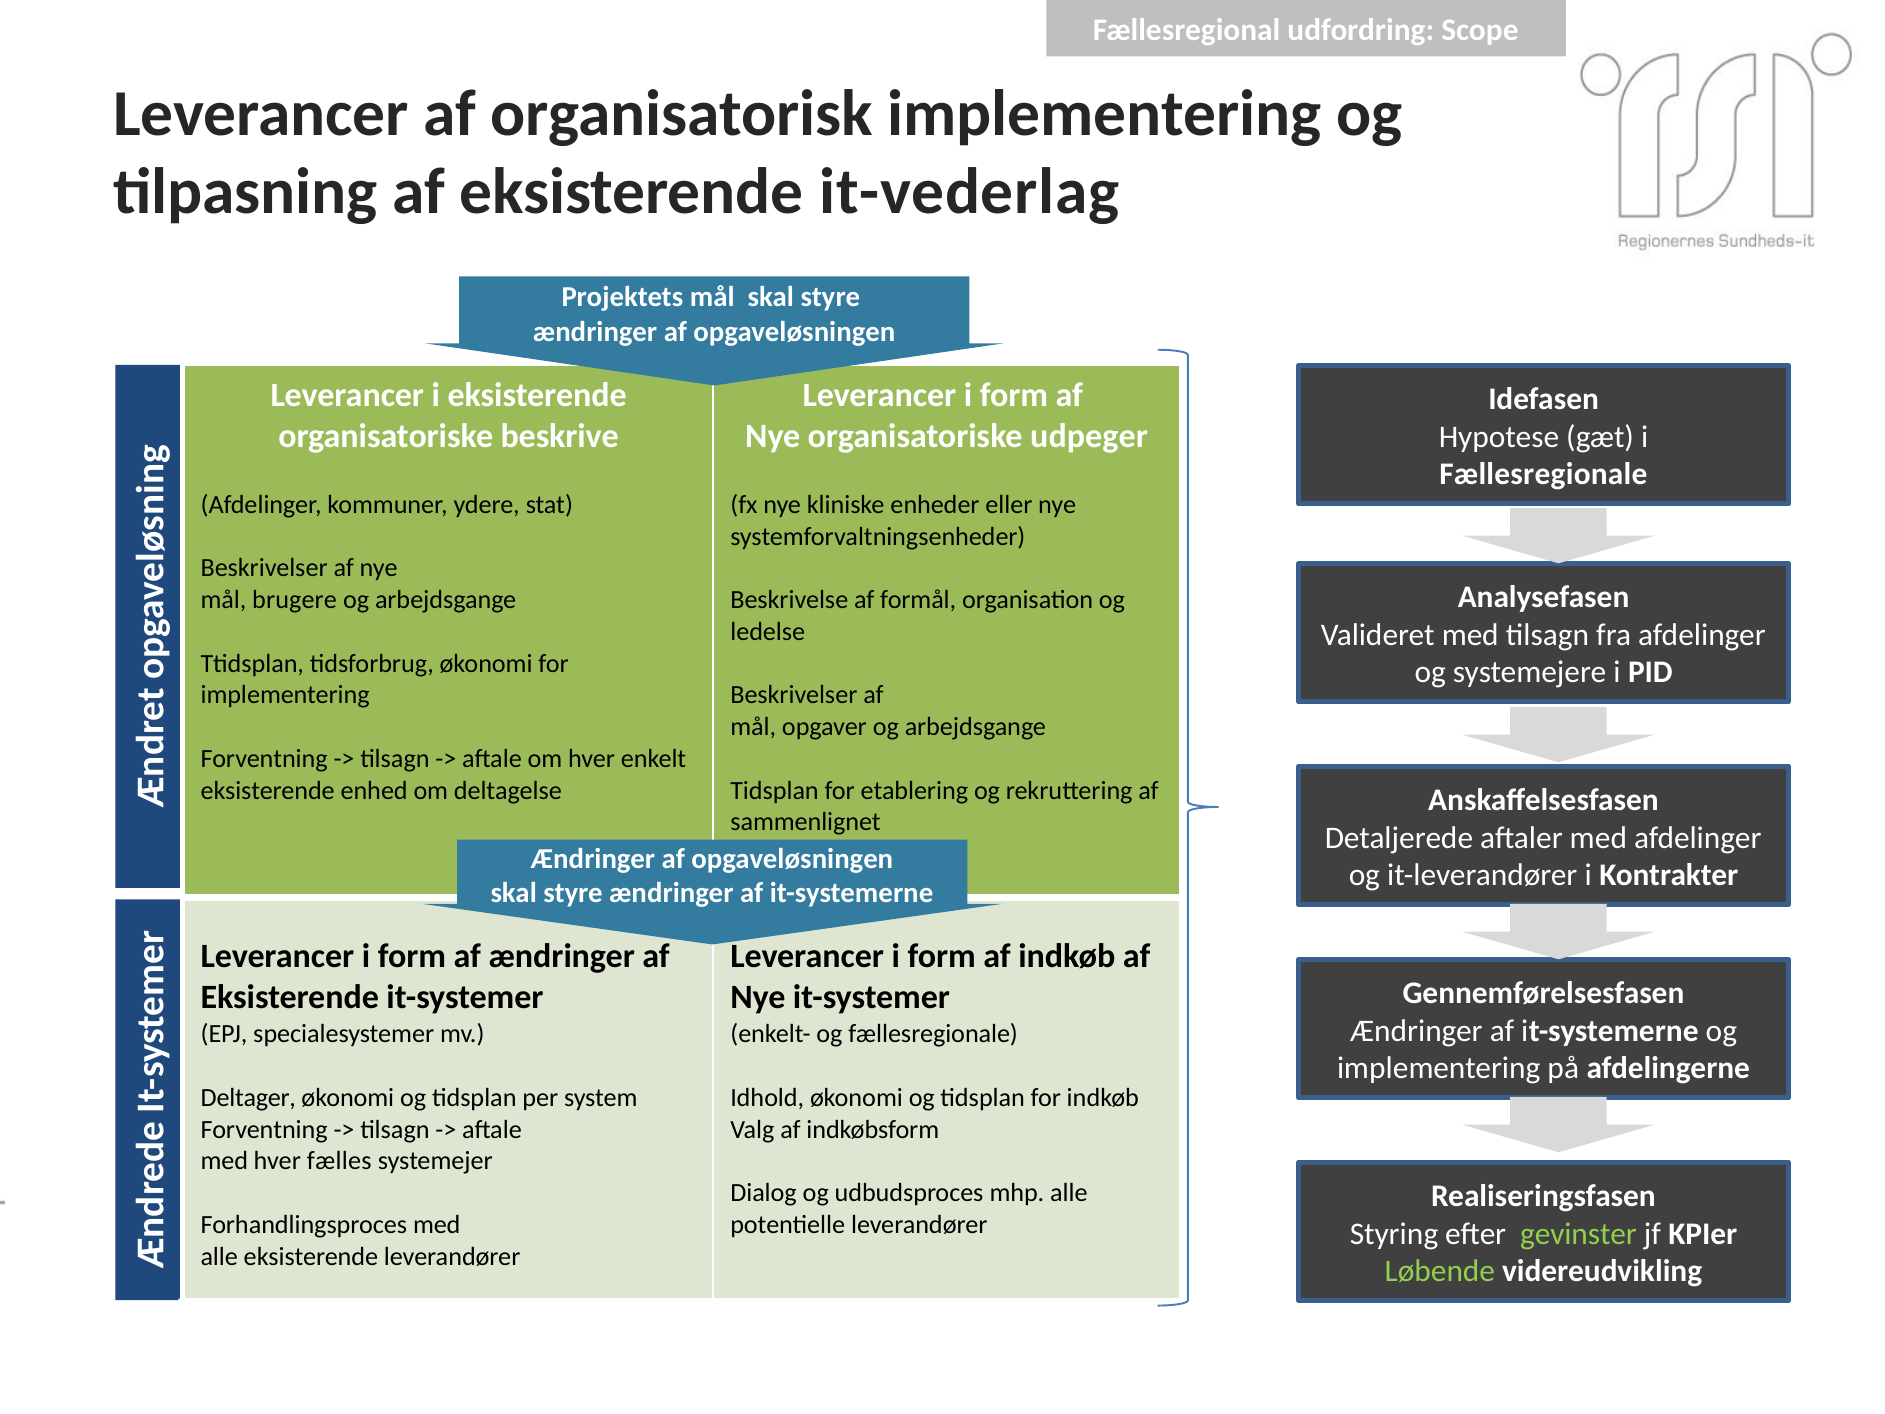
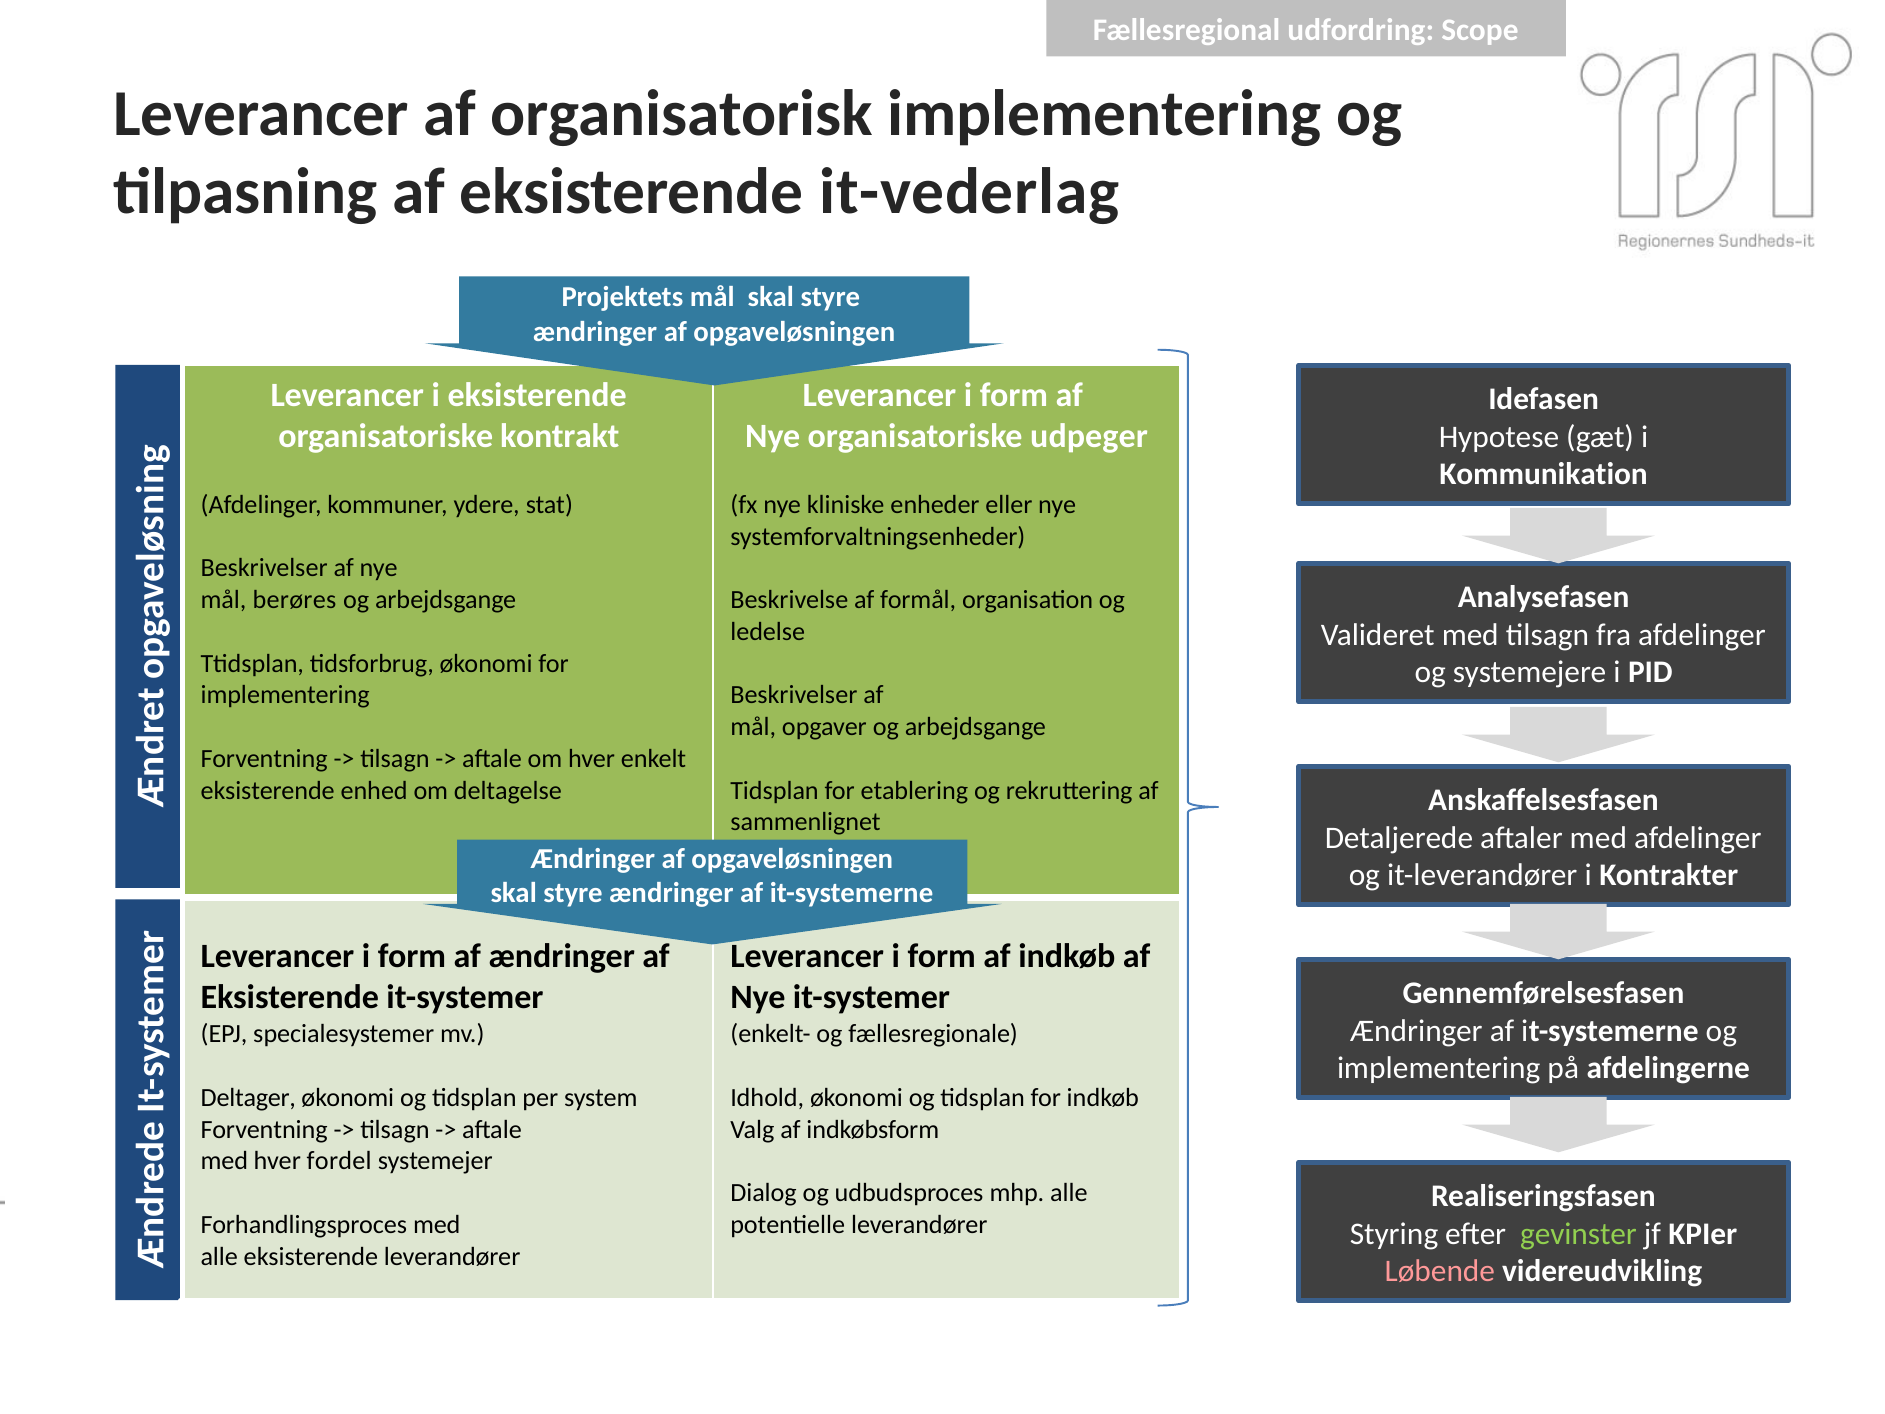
beskrive: beskrive -> kontrakt (560, 436)
Fællesregionale: Fællesregionale -> Kommunikation (1544, 474)
brugere: brugere -> berøres (294, 600)
fælles: fælles -> fordel (339, 1161)
Løbende colour: light green -> pink (1440, 1271)
